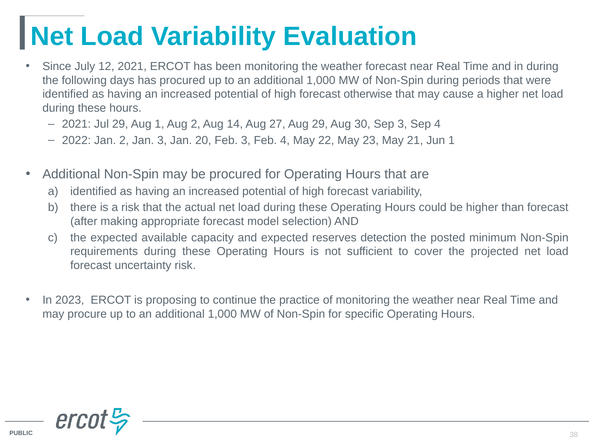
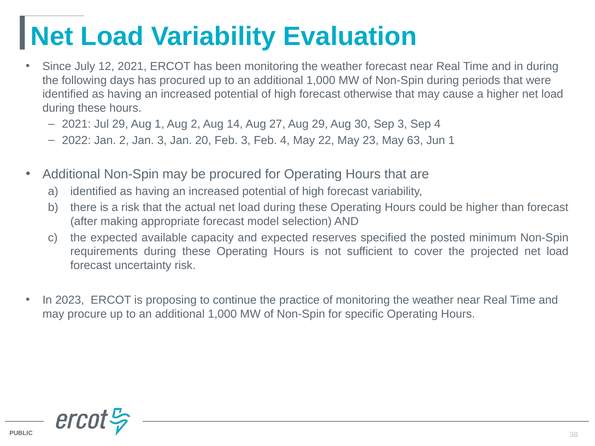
21: 21 -> 63 (415, 140)
detection: detection -> specified (383, 238)
